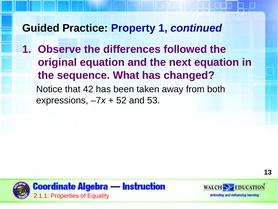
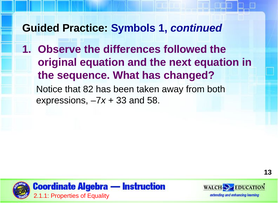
Property: Property -> Symbols (133, 28)
42: 42 -> 82 (88, 89)
52: 52 -> 33 (121, 100)
53: 53 -> 58 (154, 100)
